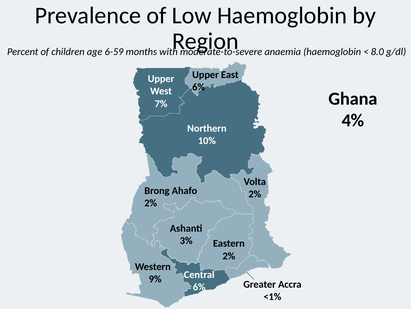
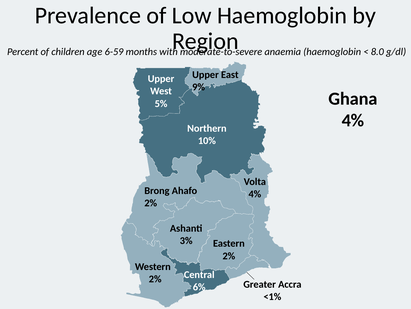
6%: 6% -> 9% (199, 87)
7%: 7% -> 5% (161, 103)
2%: 2% -> 4% (255, 194)
9%: 9% -> 2% (155, 279)
